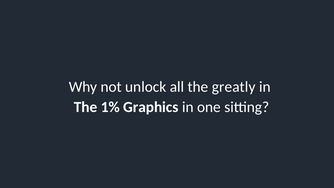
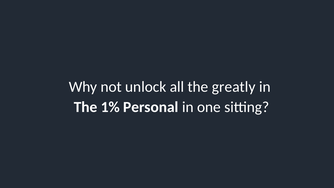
Graphics: Graphics -> Personal (151, 107)
